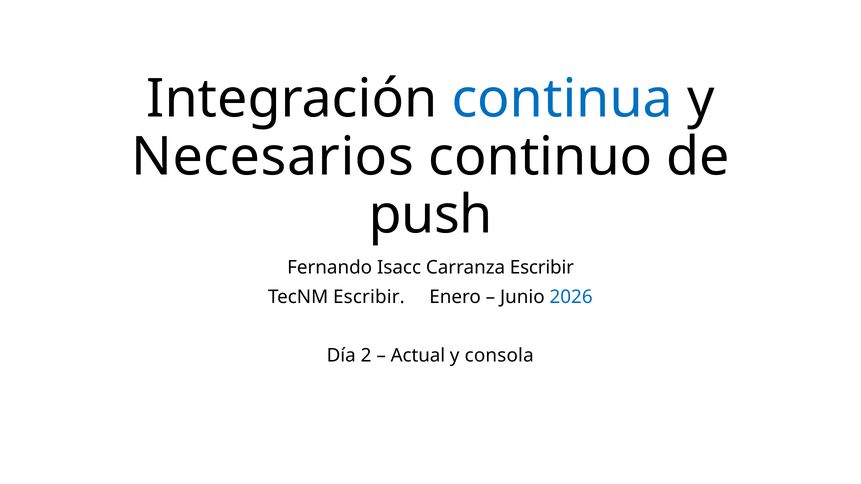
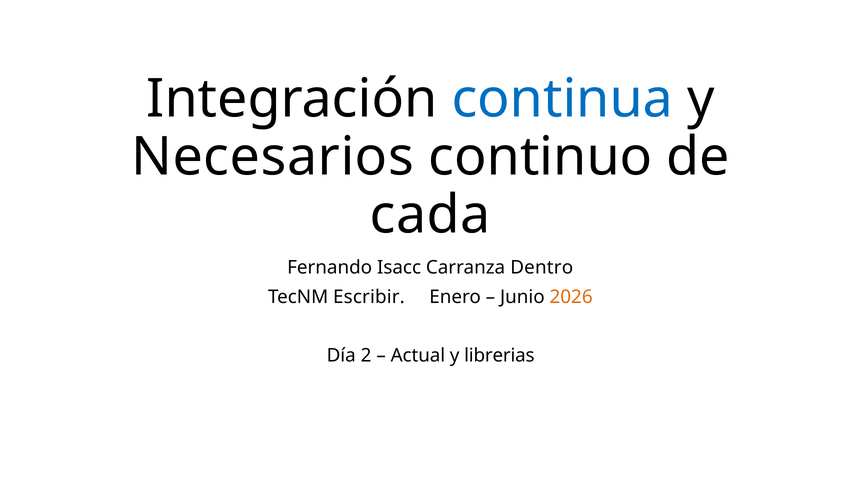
push: push -> cada (430, 215)
Carranza Escribir: Escribir -> Dentro (542, 268)
2026 colour: blue -> orange (571, 297)
consola: consola -> librerias (499, 356)
